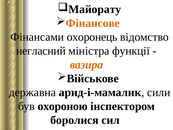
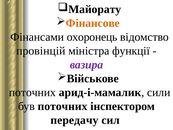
негласний: негласний -> провінцій (41, 51)
вазира colour: orange -> purple (86, 65)
державна: державна -> поточних (32, 92)
був охороною: охороною -> поточних (63, 106)
боролися: боролися -> передачу (74, 120)
